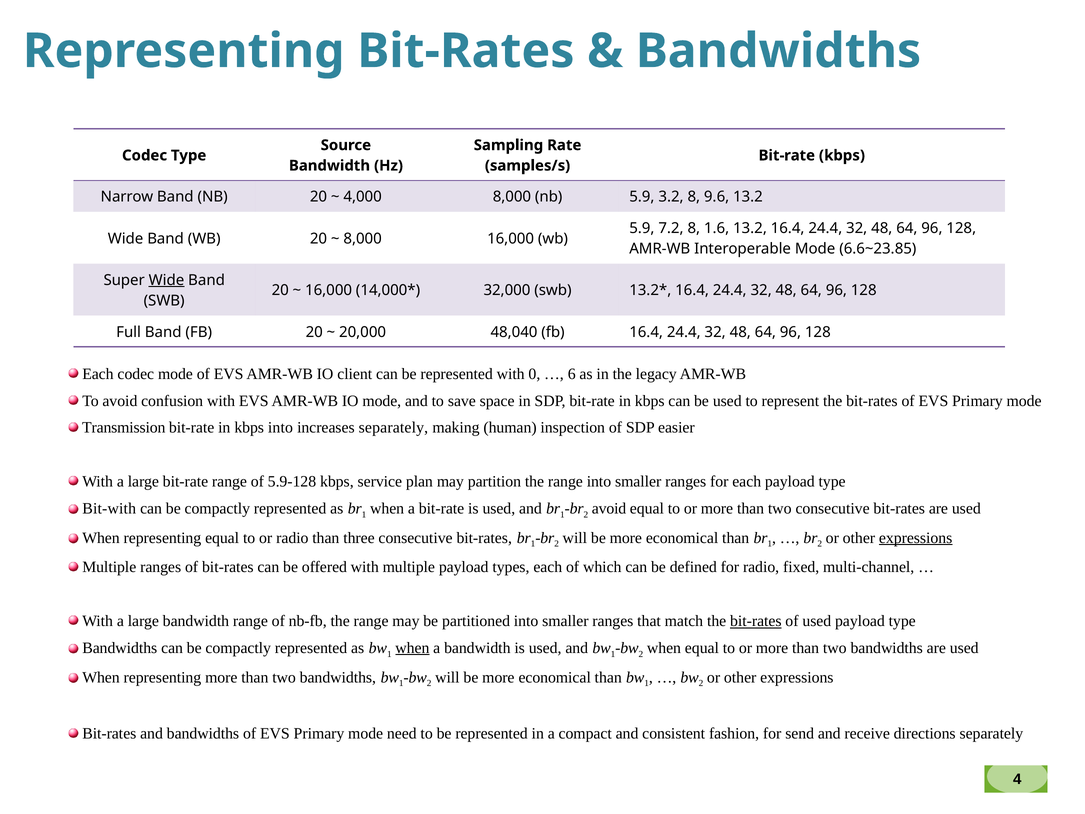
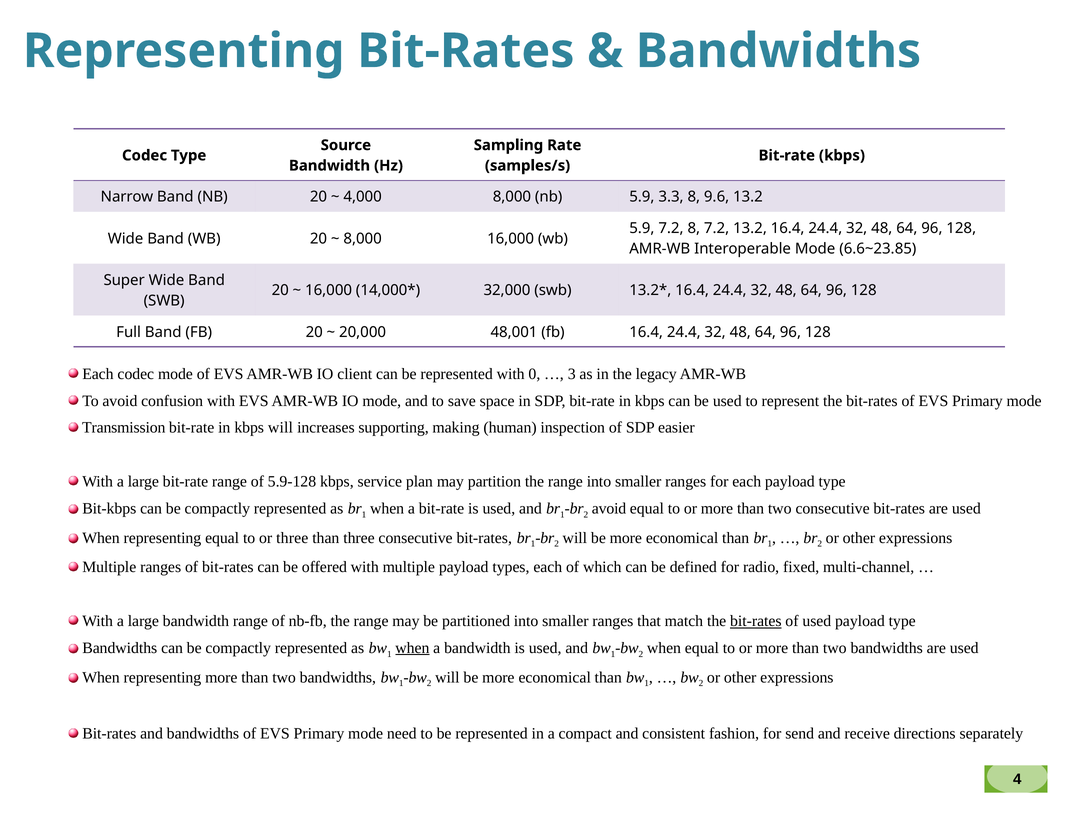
3.2: 3.2 -> 3.3 (671, 197)
8 1.6: 1.6 -> 7.2 (717, 228)
Wide underline: present -> none (167, 280)
48,040: 48,040 -> 48,001 (514, 332)
6: 6 -> 3 (572, 374)
kbps into: into -> will (280, 428)
increases separately: separately -> supporting (394, 428)
Bit-with: Bit-with -> Bit-kbps (109, 508)
or radio: radio -> three (292, 538)
expressions underline: present -> none (916, 538)
